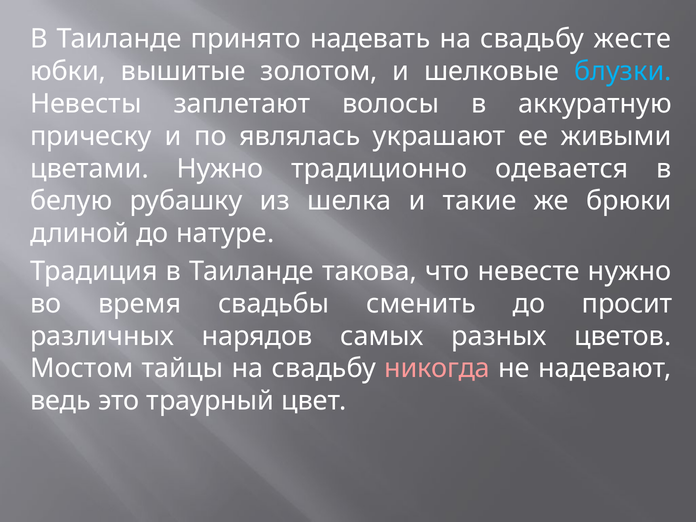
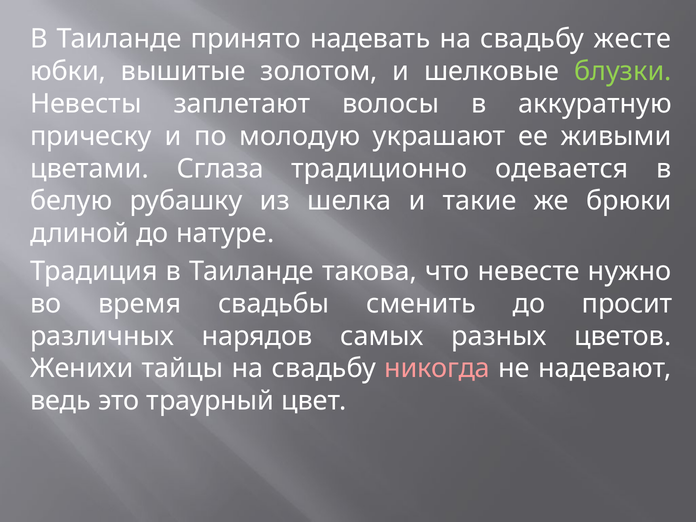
блузки colour: light blue -> light green (623, 71)
являлась: являлась -> молодую (300, 136)
цветами Нужно: Нужно -> Сглаза (220, 169)
Мостом: Мостом -> Женихи (82, 368)
